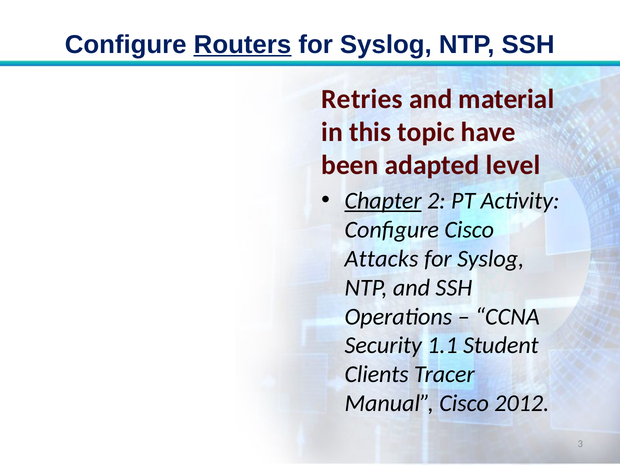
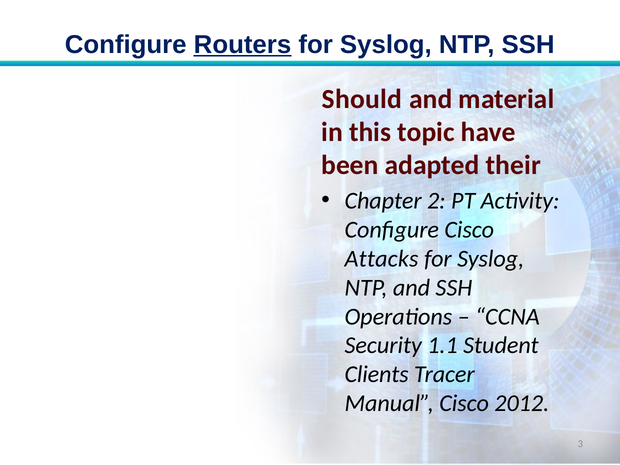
Retries: Retries -> Should (362, 99)
level: level -> their (513, 165)
Chapter underline: present -> none (383, 201)
